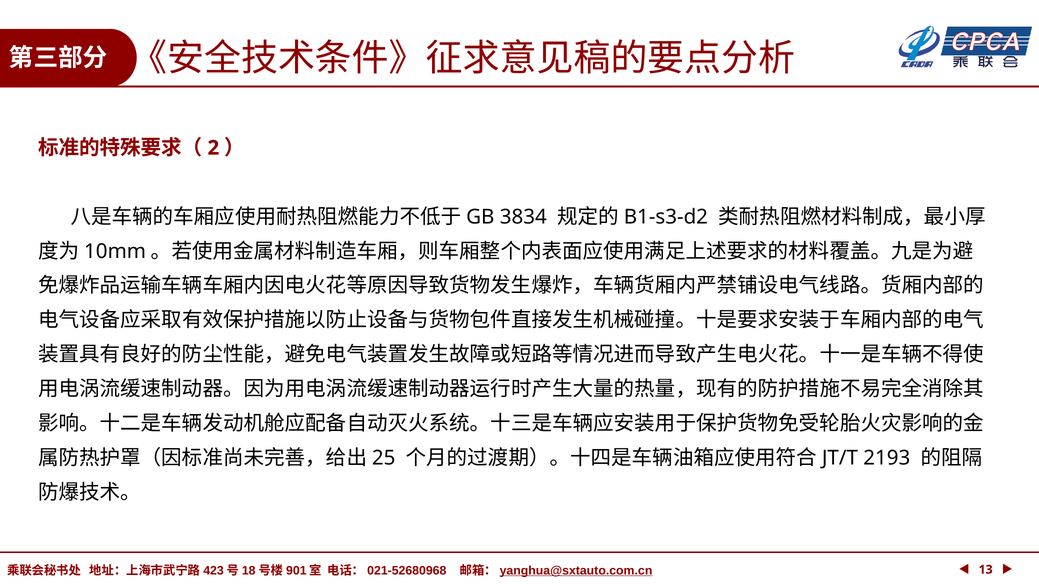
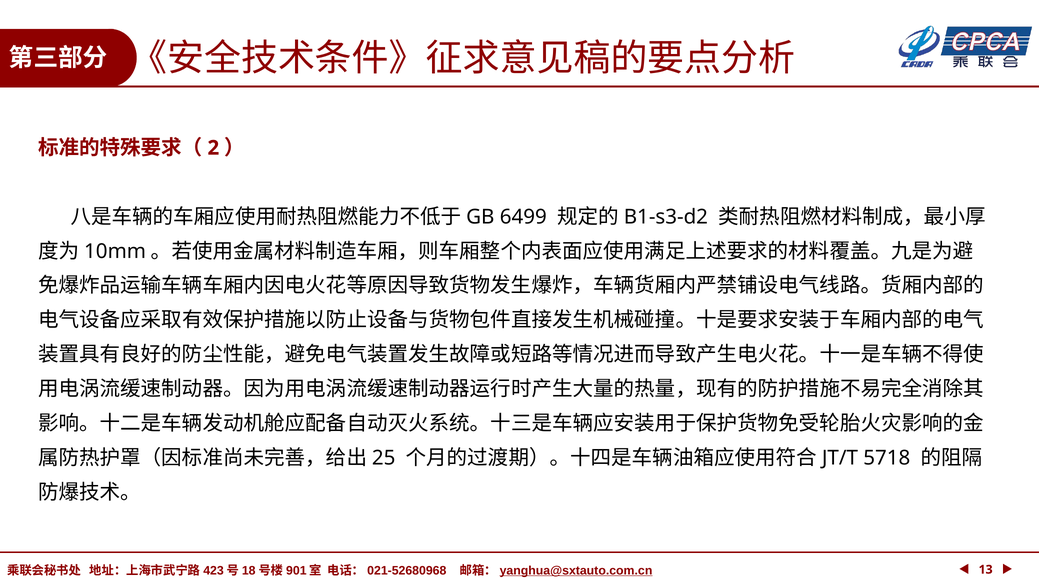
3834: 3834 -> 6499 (523, 217)
2193: 2193 -> 5718 (887, 458)
